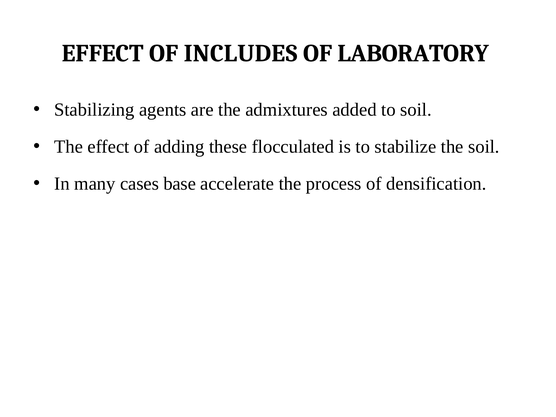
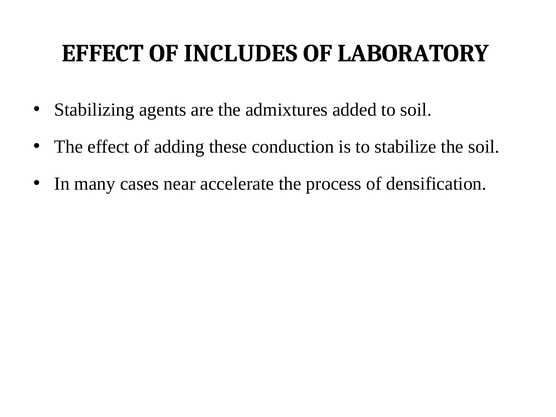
flocculated: flocculated -> conduction (293, 147)
base: base -> near (180, 184)
